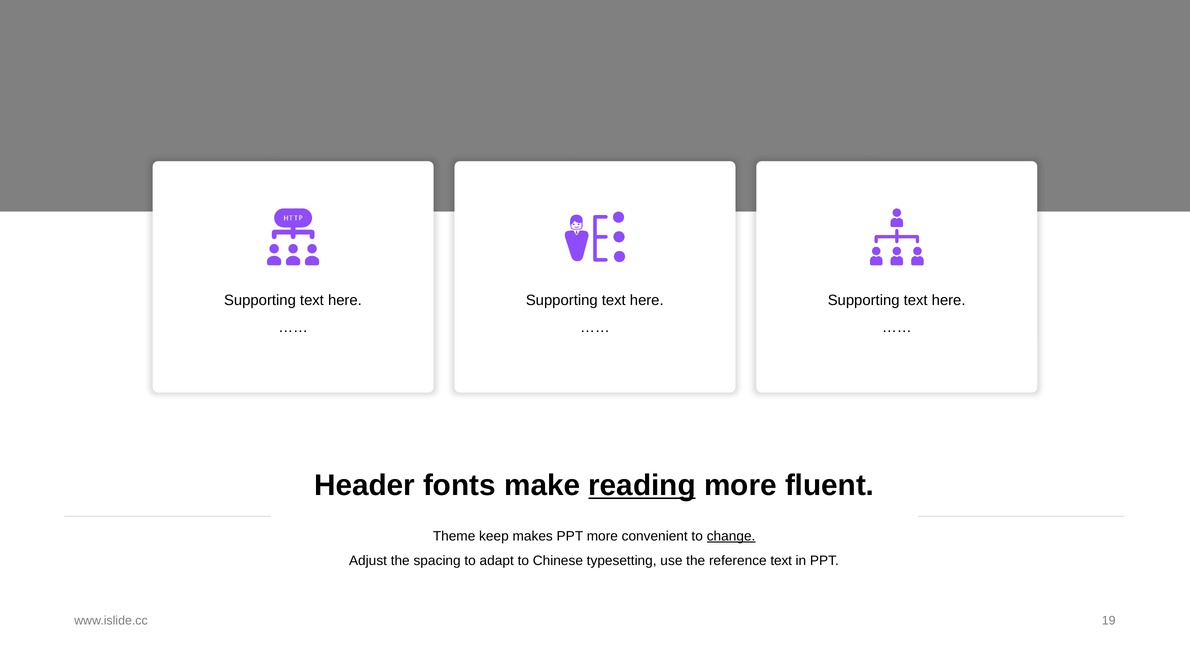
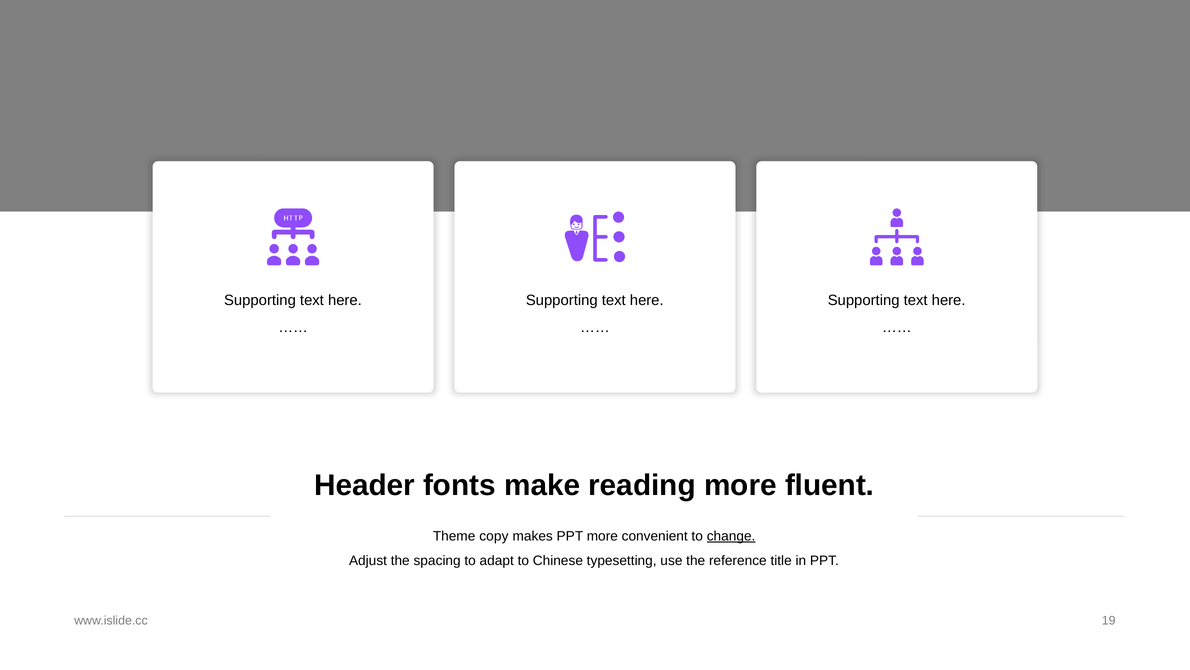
reading underline: present -> none (642, 485)
keep: keep -> copy (494, 535)
reference text: text -> title (781, 560)
